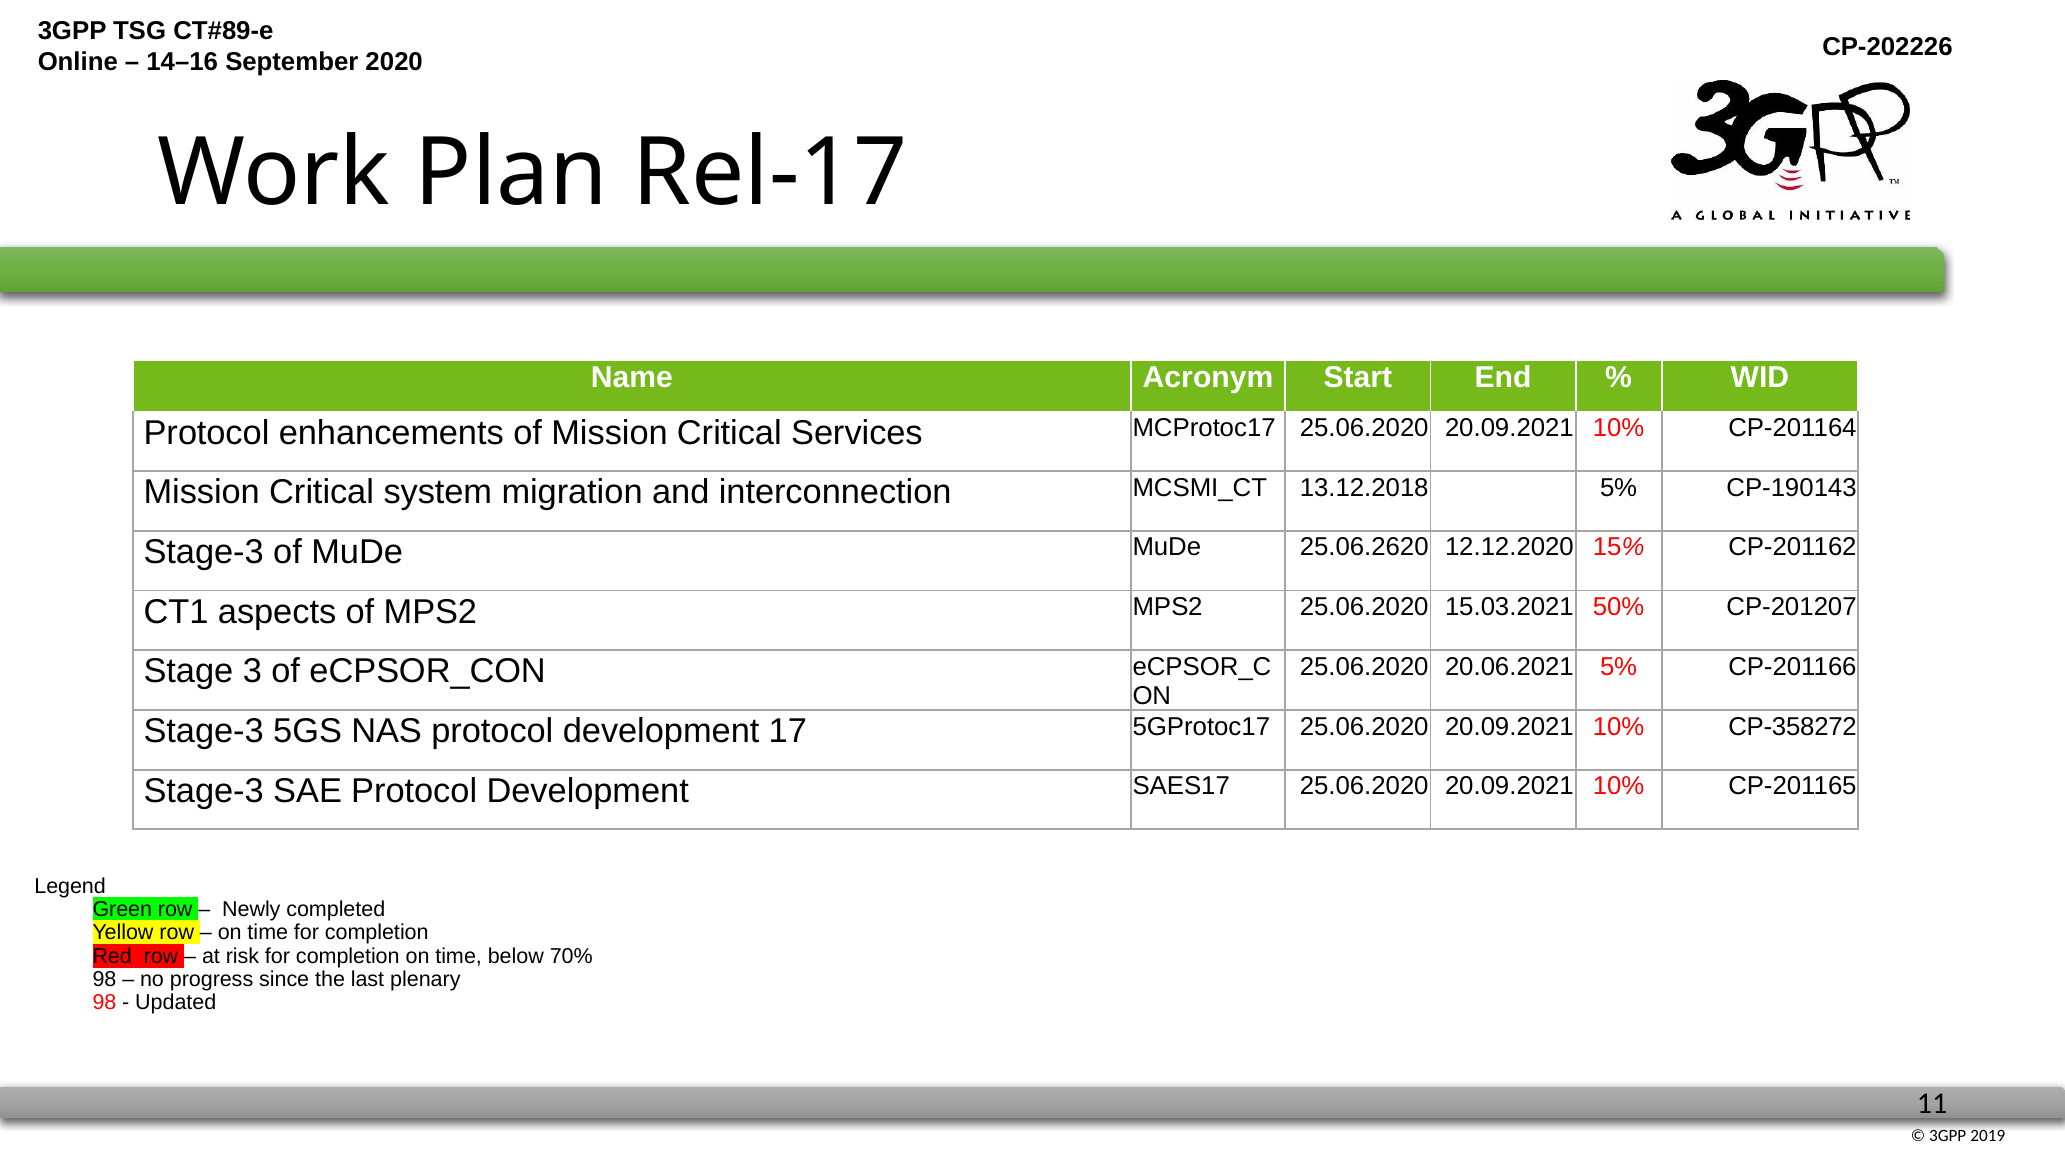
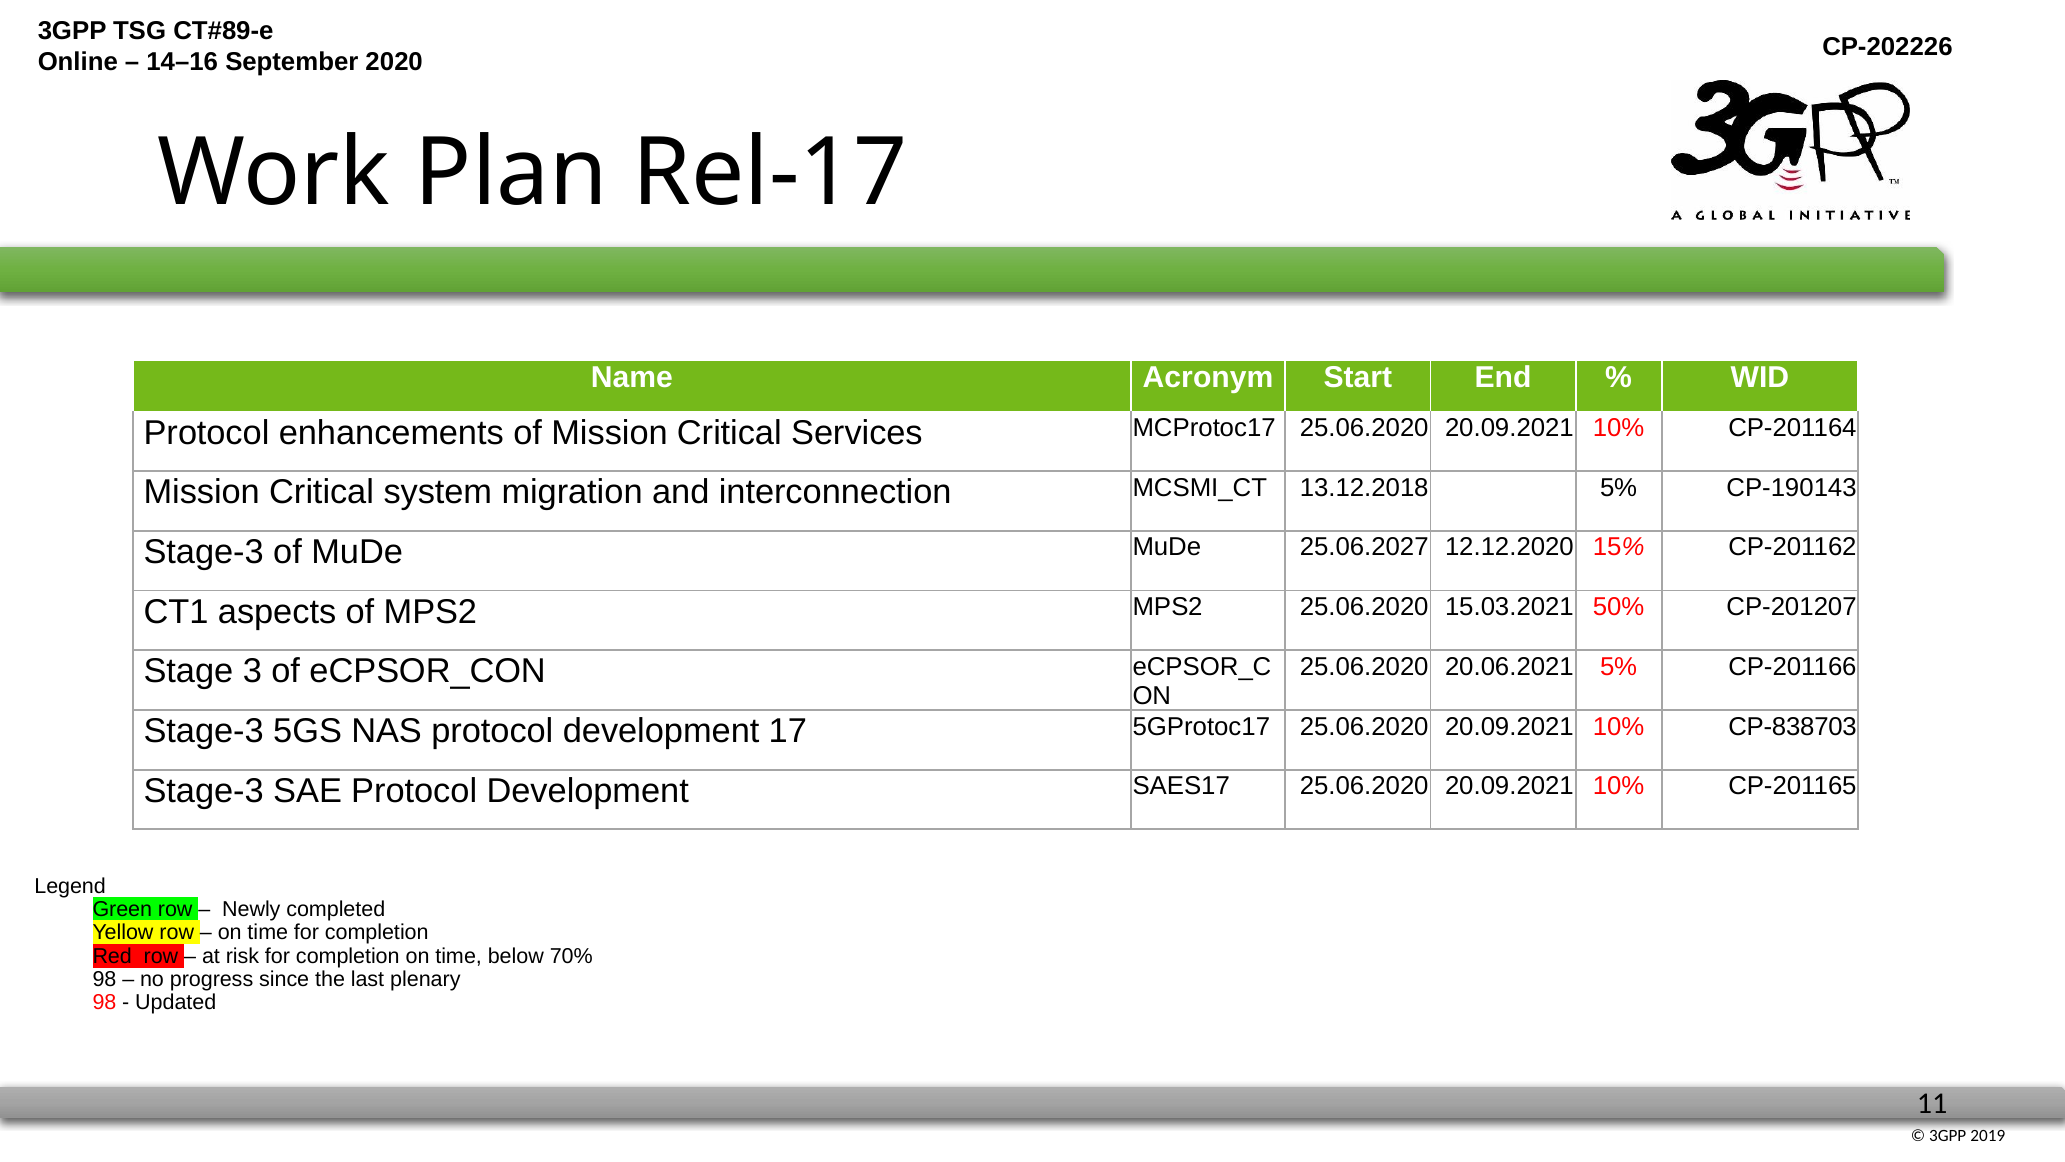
25.06.2620: 25.06.2620 -> 25.06.2027 (1364, 547)
CP-358272: CP-358272 -> CP-838703 (1793, 726)
